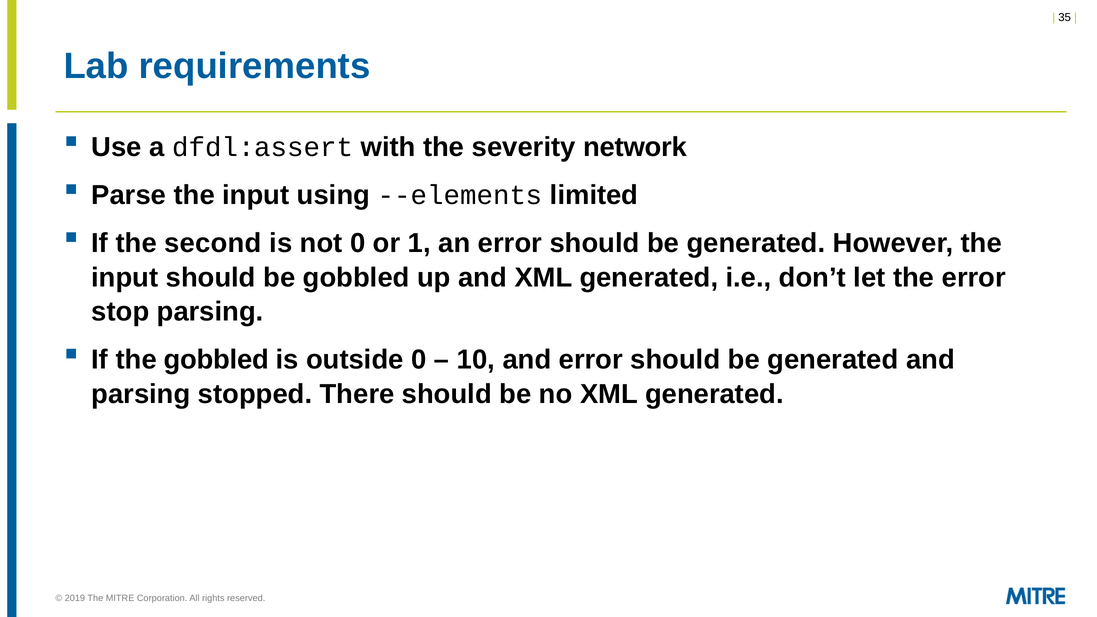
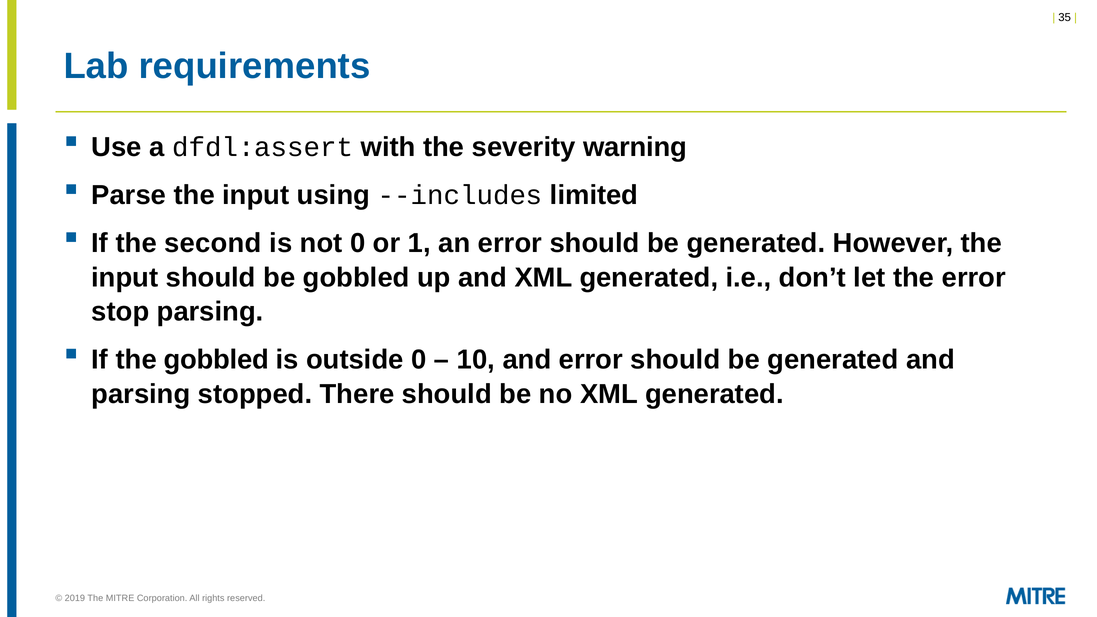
network: network -> warning (635, 147)
--elements: --elements -> --includes (460, 195)
